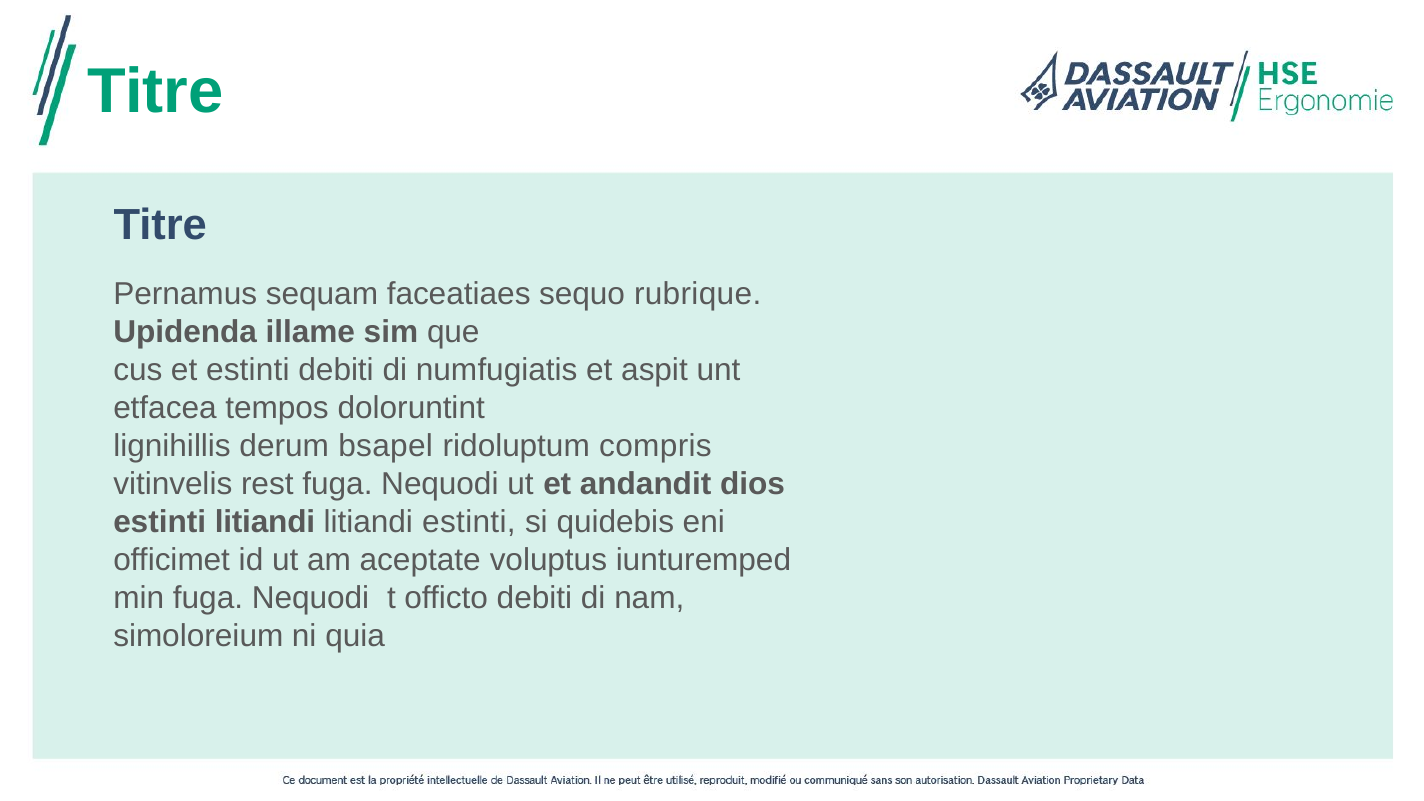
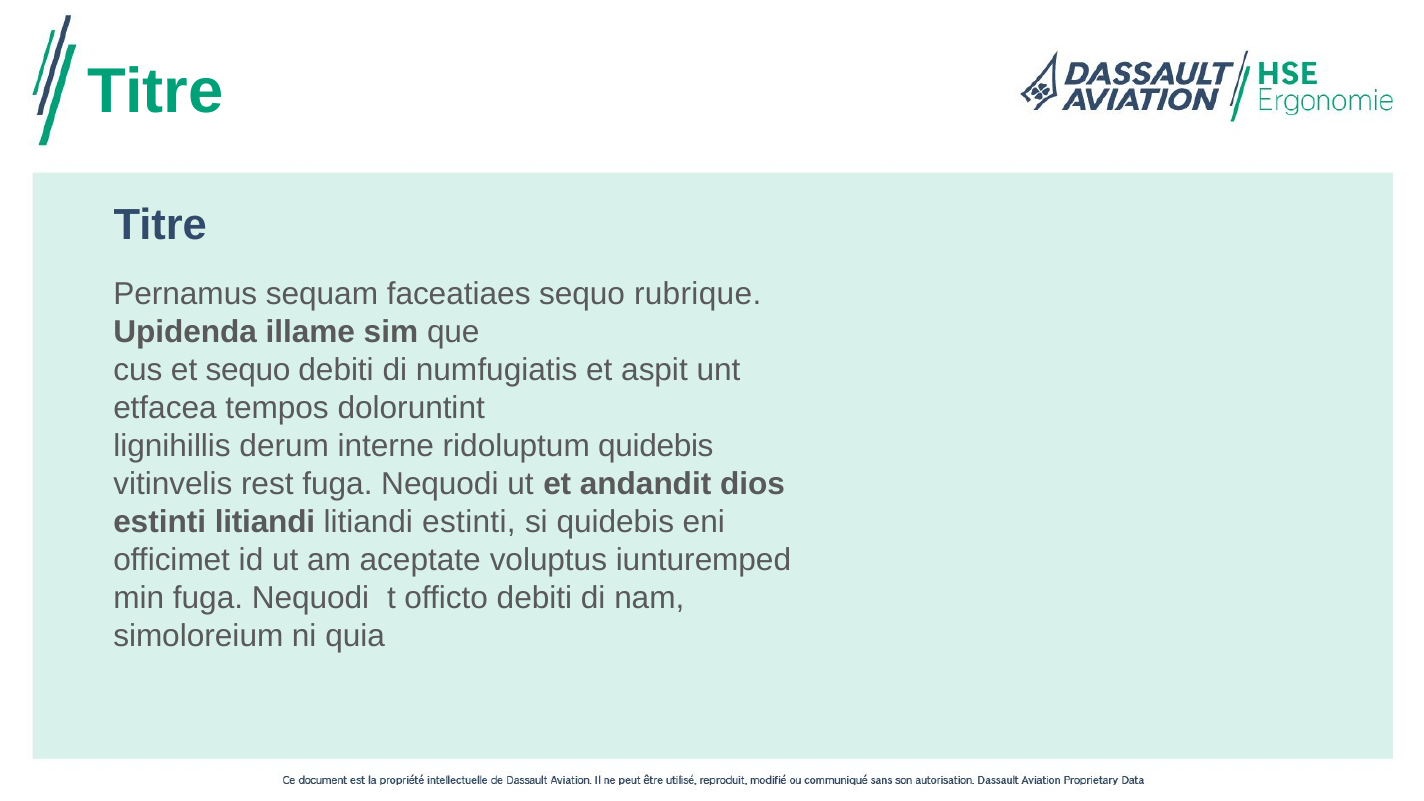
et estinti: estinti -> sequo (248, 370)
bsapel: bsapel -> interne (386, 446)
ridoluptum compris: compris -> quidebis (656, 446)
